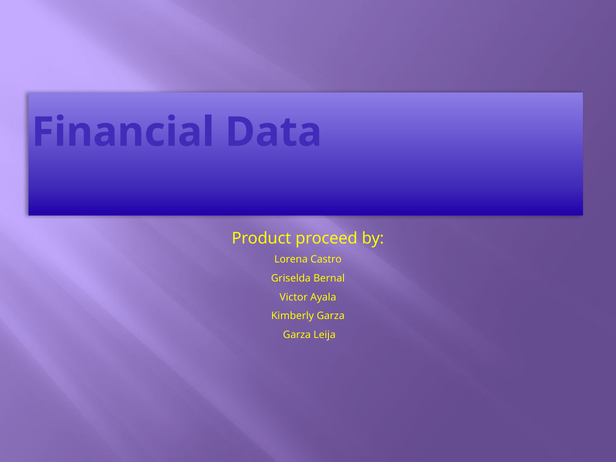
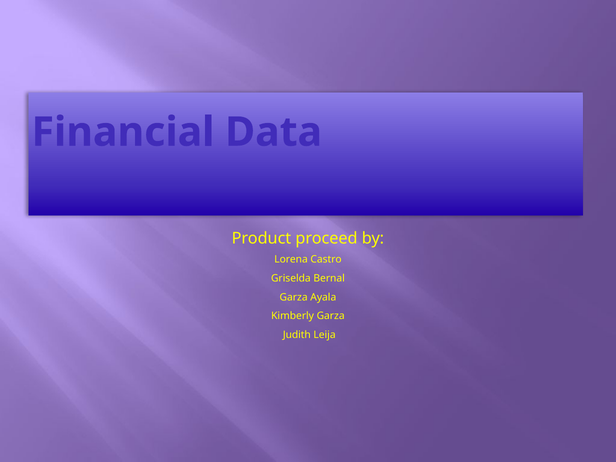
Victor: Victor -> Garza (294, 297)
Garza: Garza -> Judith (297, 335)
